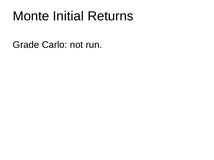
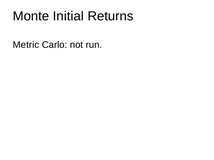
Grade: Grade -> Metric (26, 45)
